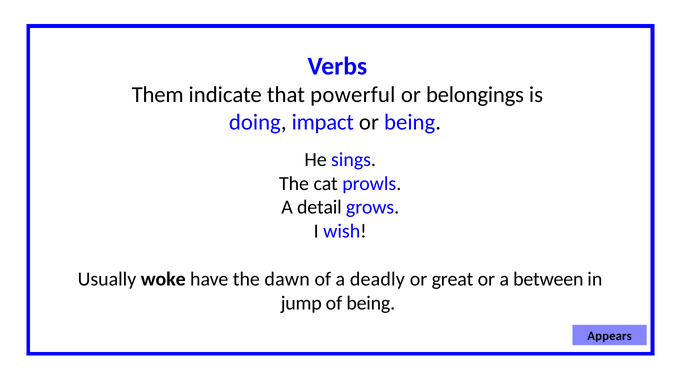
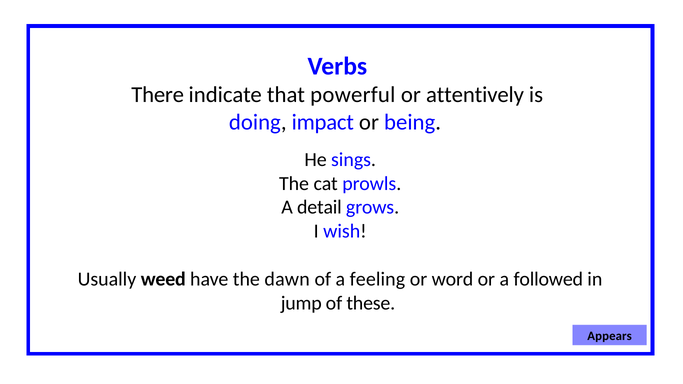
Them: Them -> There (158, 95)
belongings: belongings -> attentively (475, 95)
woke: woke -> weed (163, 279)
deadly: deadly -> feeling (377, 279)
great: great -> word (452, 279)
between: between -> followed (548, 279)
of being: being -> these (371, 303)
